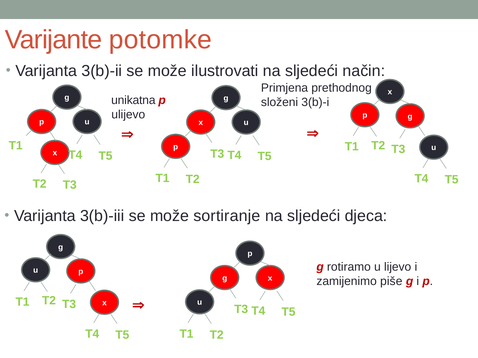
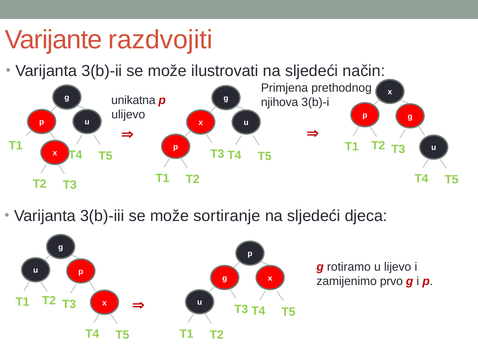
potomke: potomke -> razdvojiti (161, 40)
složeni: složeni -> njihova (280, 102)
piše: piše -> prvo (391, 282)
